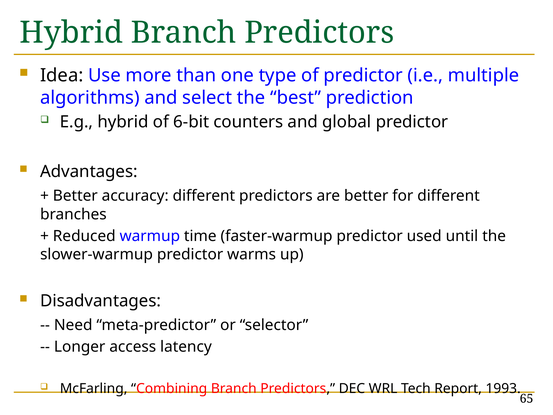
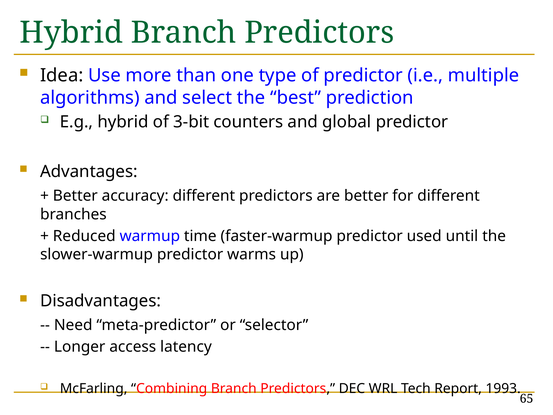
6-bit: 6-bit -> 3-bit (191, 122)
